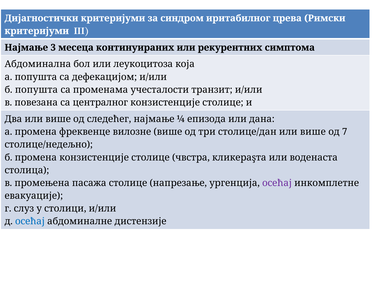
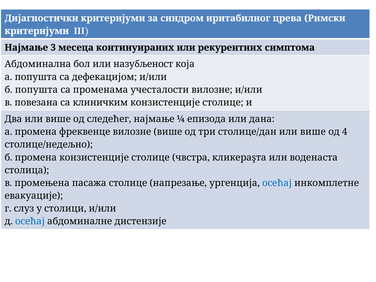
леукоцитоза: леукоцитоза -> назубљеност (143, 64)
учесталости транзит: транзит -> вилозне (212, 90)
централног: централног -> клиничким (100, 102)
7: 7 -> 4 (345, 132)
осећај colour: purple -> blue (277, 183)
